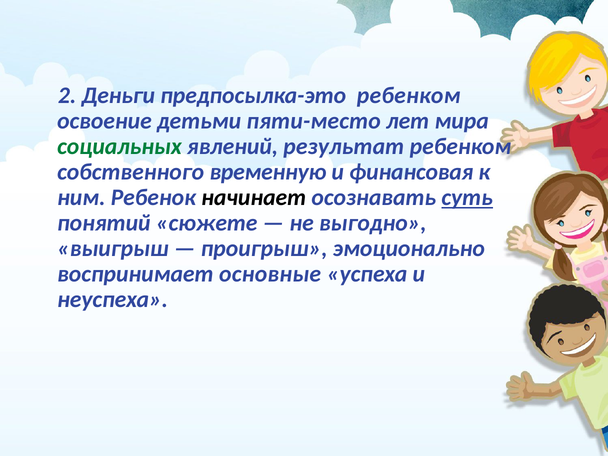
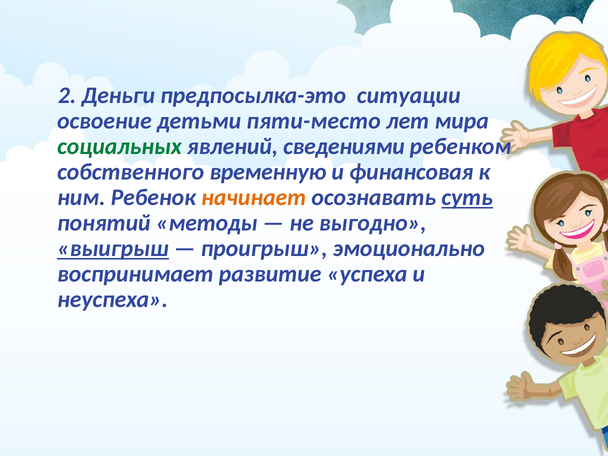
предпосылка-это ребенком: ребенком -> ситуации (409, 95)
результат: результат -> сведениями (344, 146)
начинает colour: black -> orange (254, 197)
сюжете: сюжете -> методы (207, 223)
выигрыш underline: none -> present (113, 248)
основные: основные -> развитие (270, 274)
